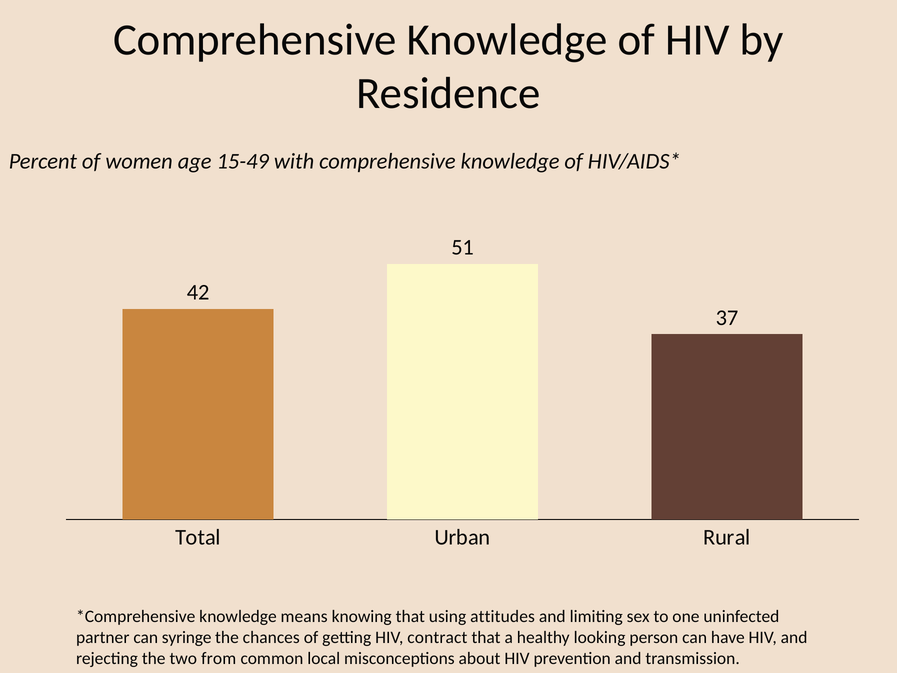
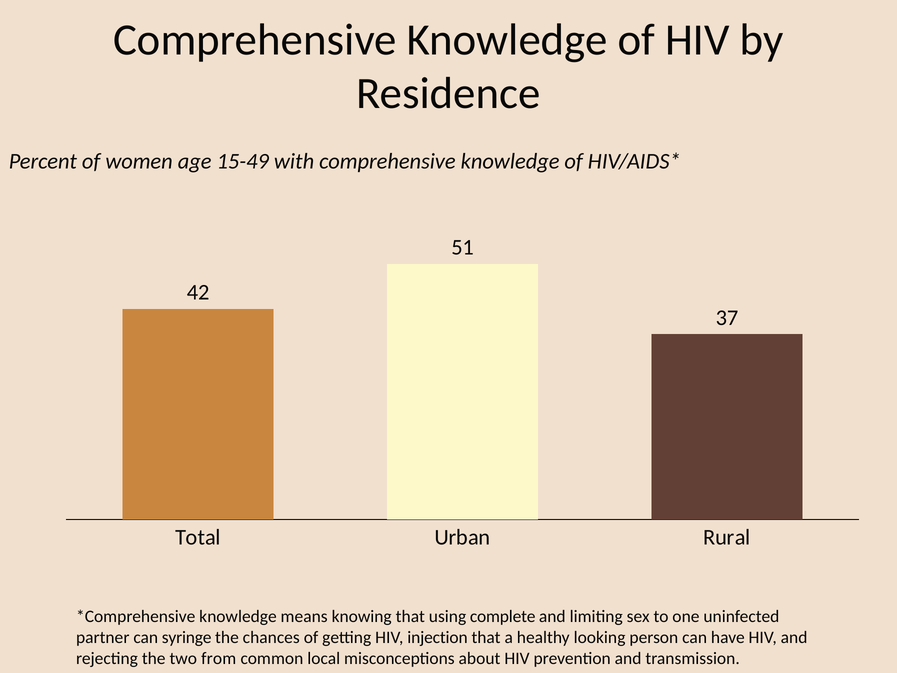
attitudes: attitudes -> complete (503, 616)
contract: contract -> injection (437, 637)
